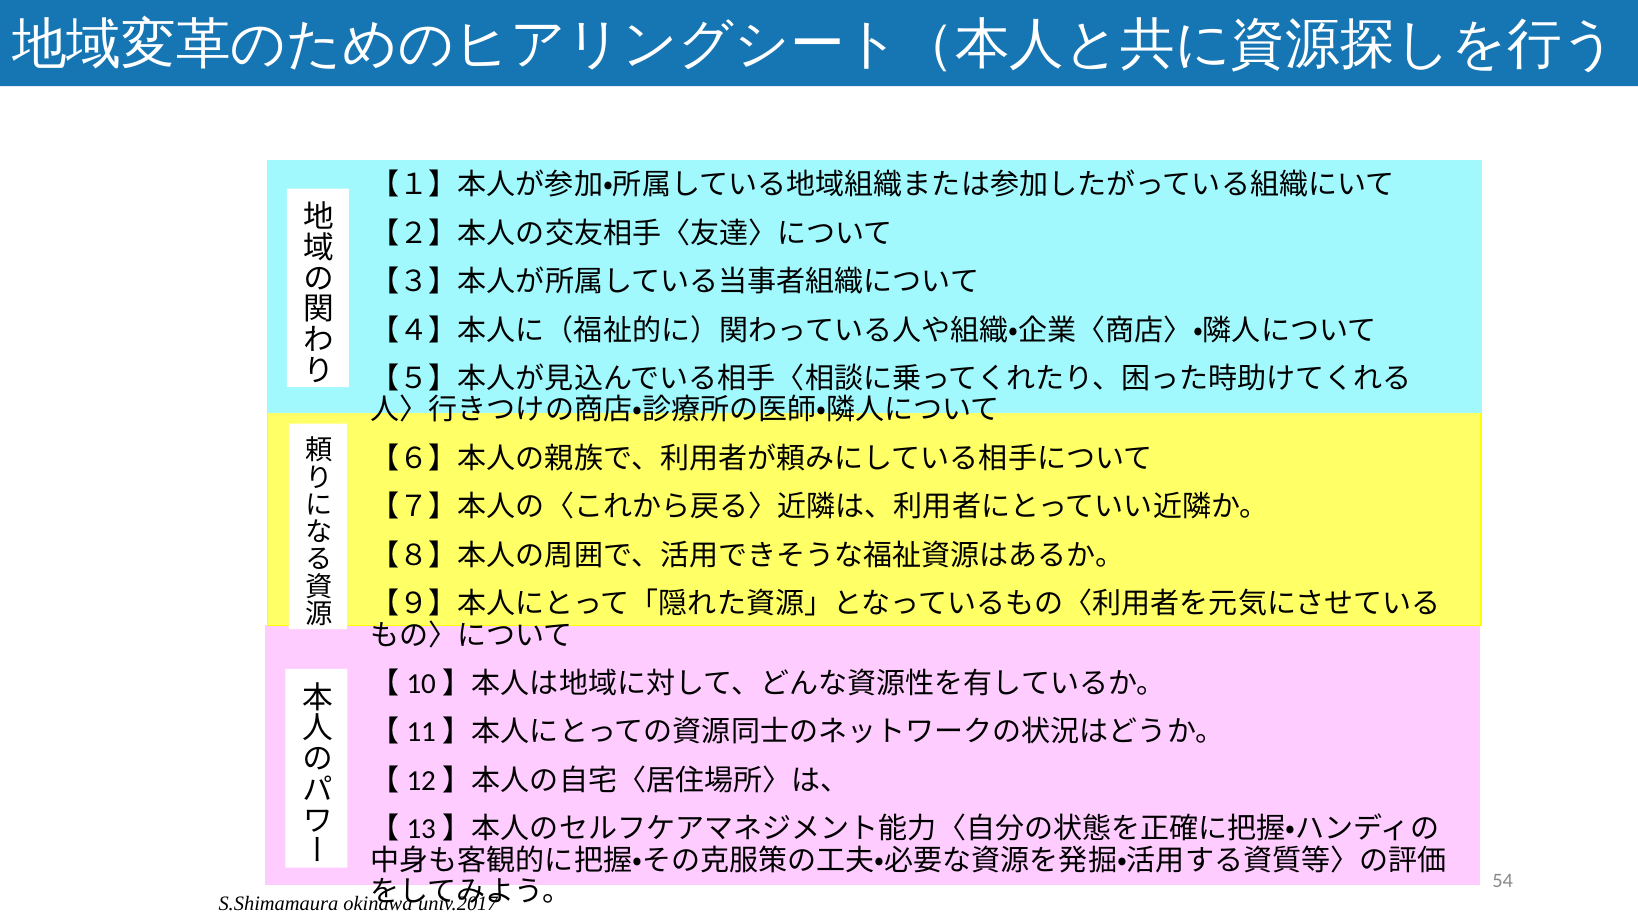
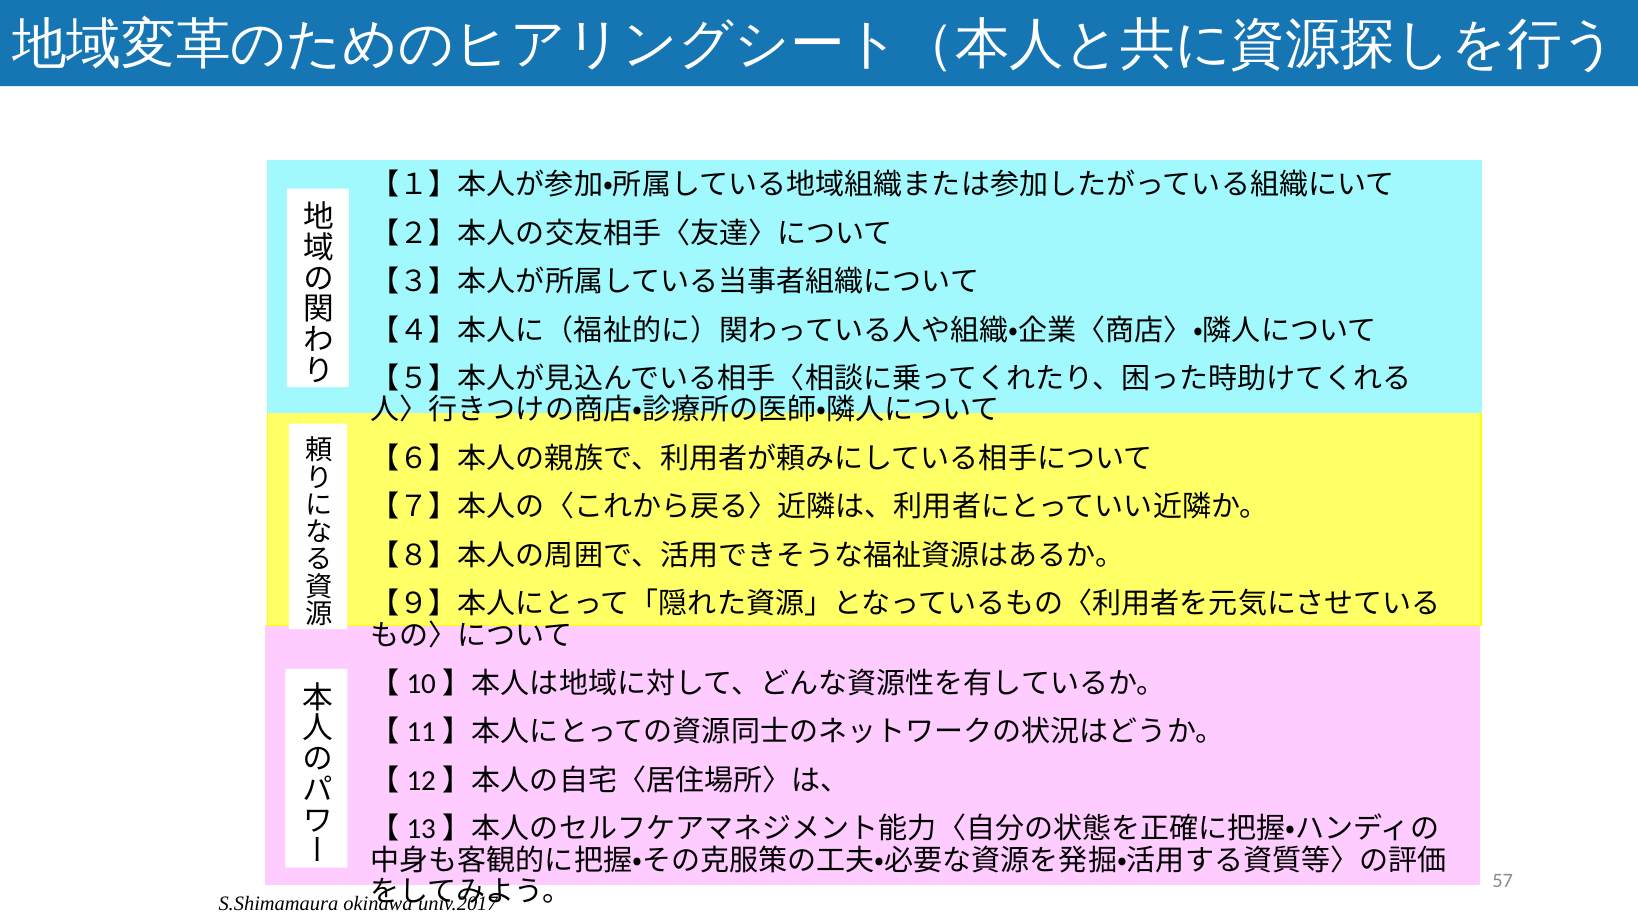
54: 54 -> 57 (1503, 880)
